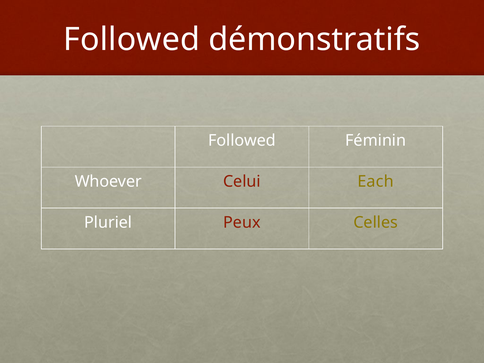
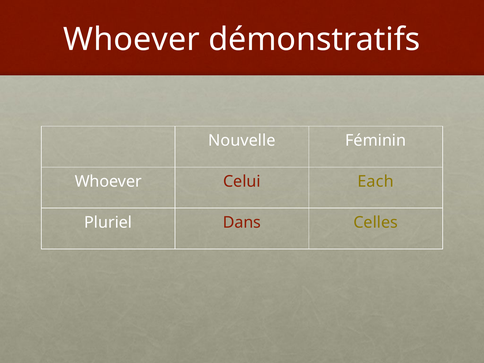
Followed: Followed -> Whoever (132, 40)
Followed: Followed -> Nouvelle (242, 141)
Peux: Peux -> Dans (242, 222)
